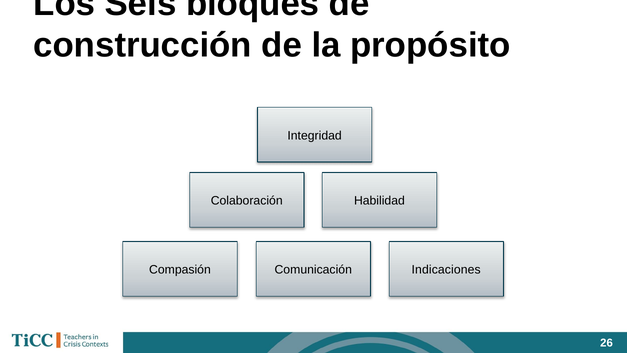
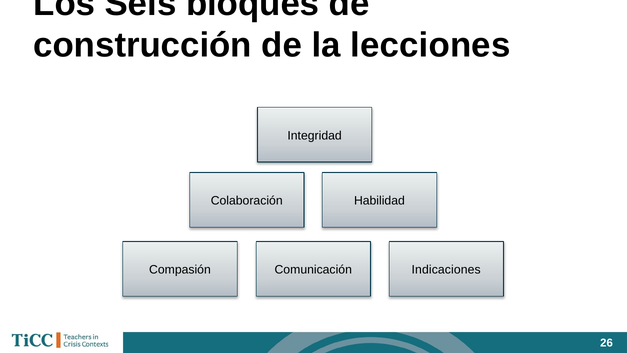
propósito: propósito -> lecciones (430, 45)
